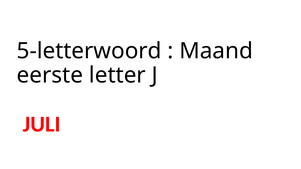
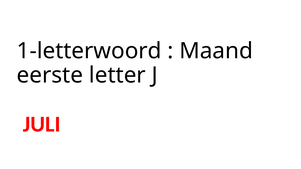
5-letterwoord: 5-letterwoord -> 1-letterwoord (89, 51)
